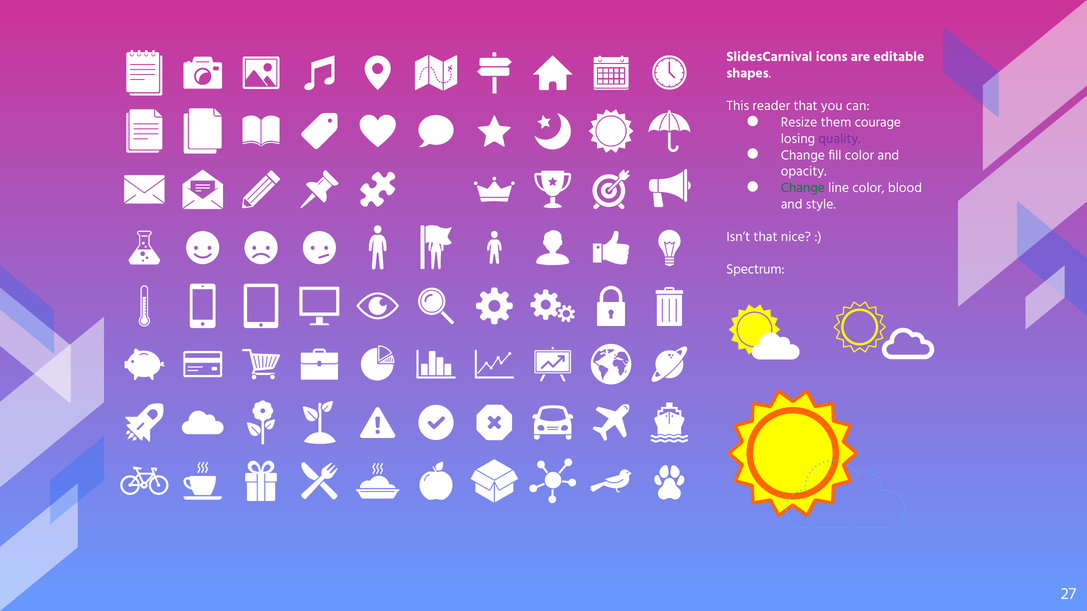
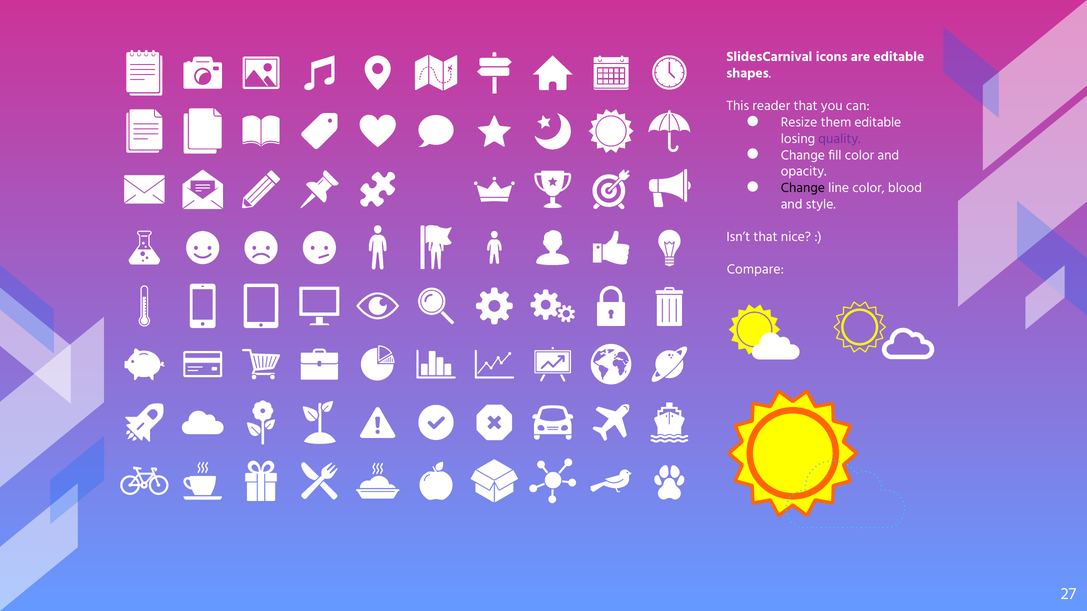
them courage: courage -> editable (878, 122)
Change colour: green -> black (803, 188)
Spectrum: Spectrum -> Compare (755, 270)
